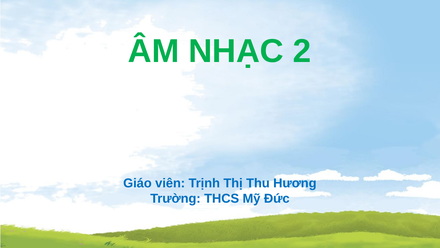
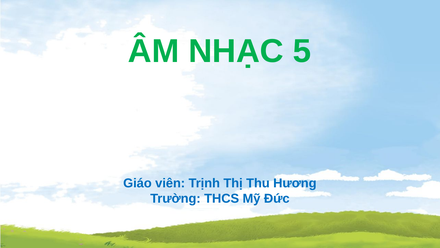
2: 2 -> 5 (302, 51)
